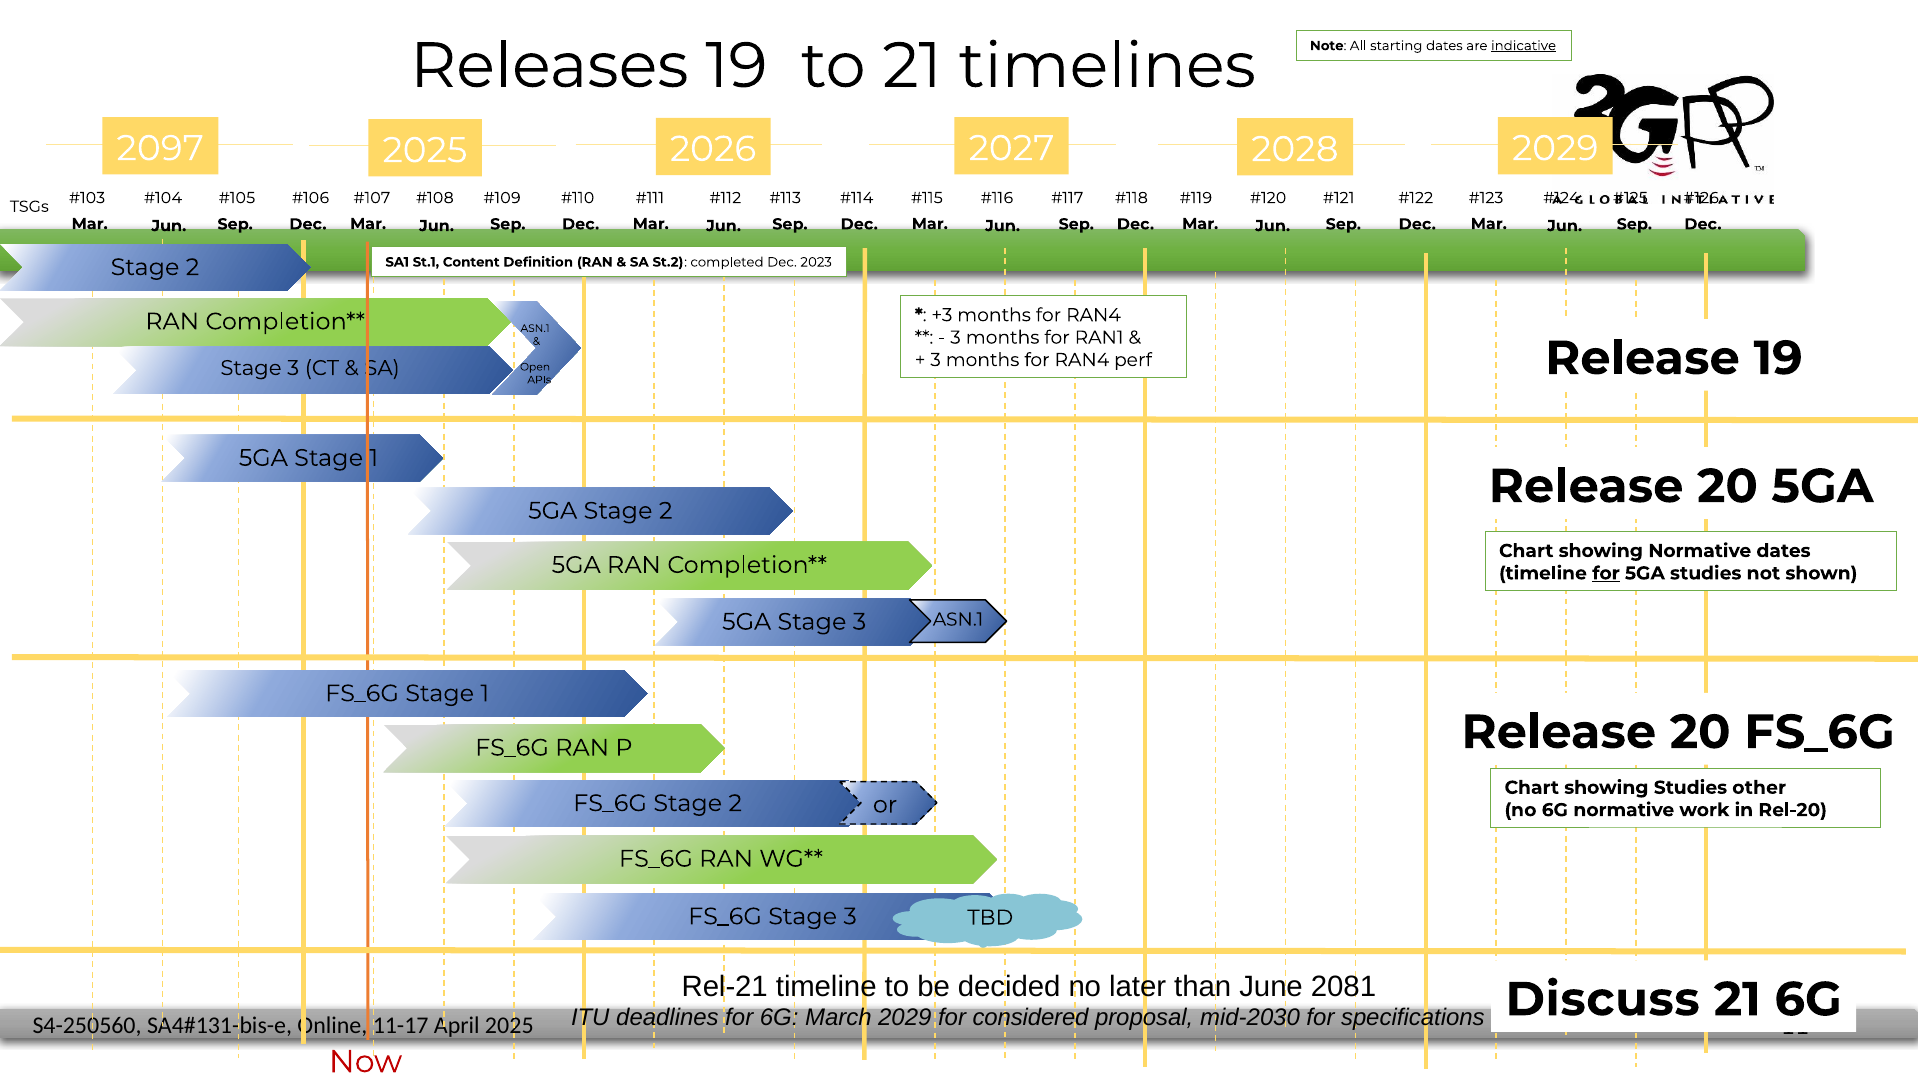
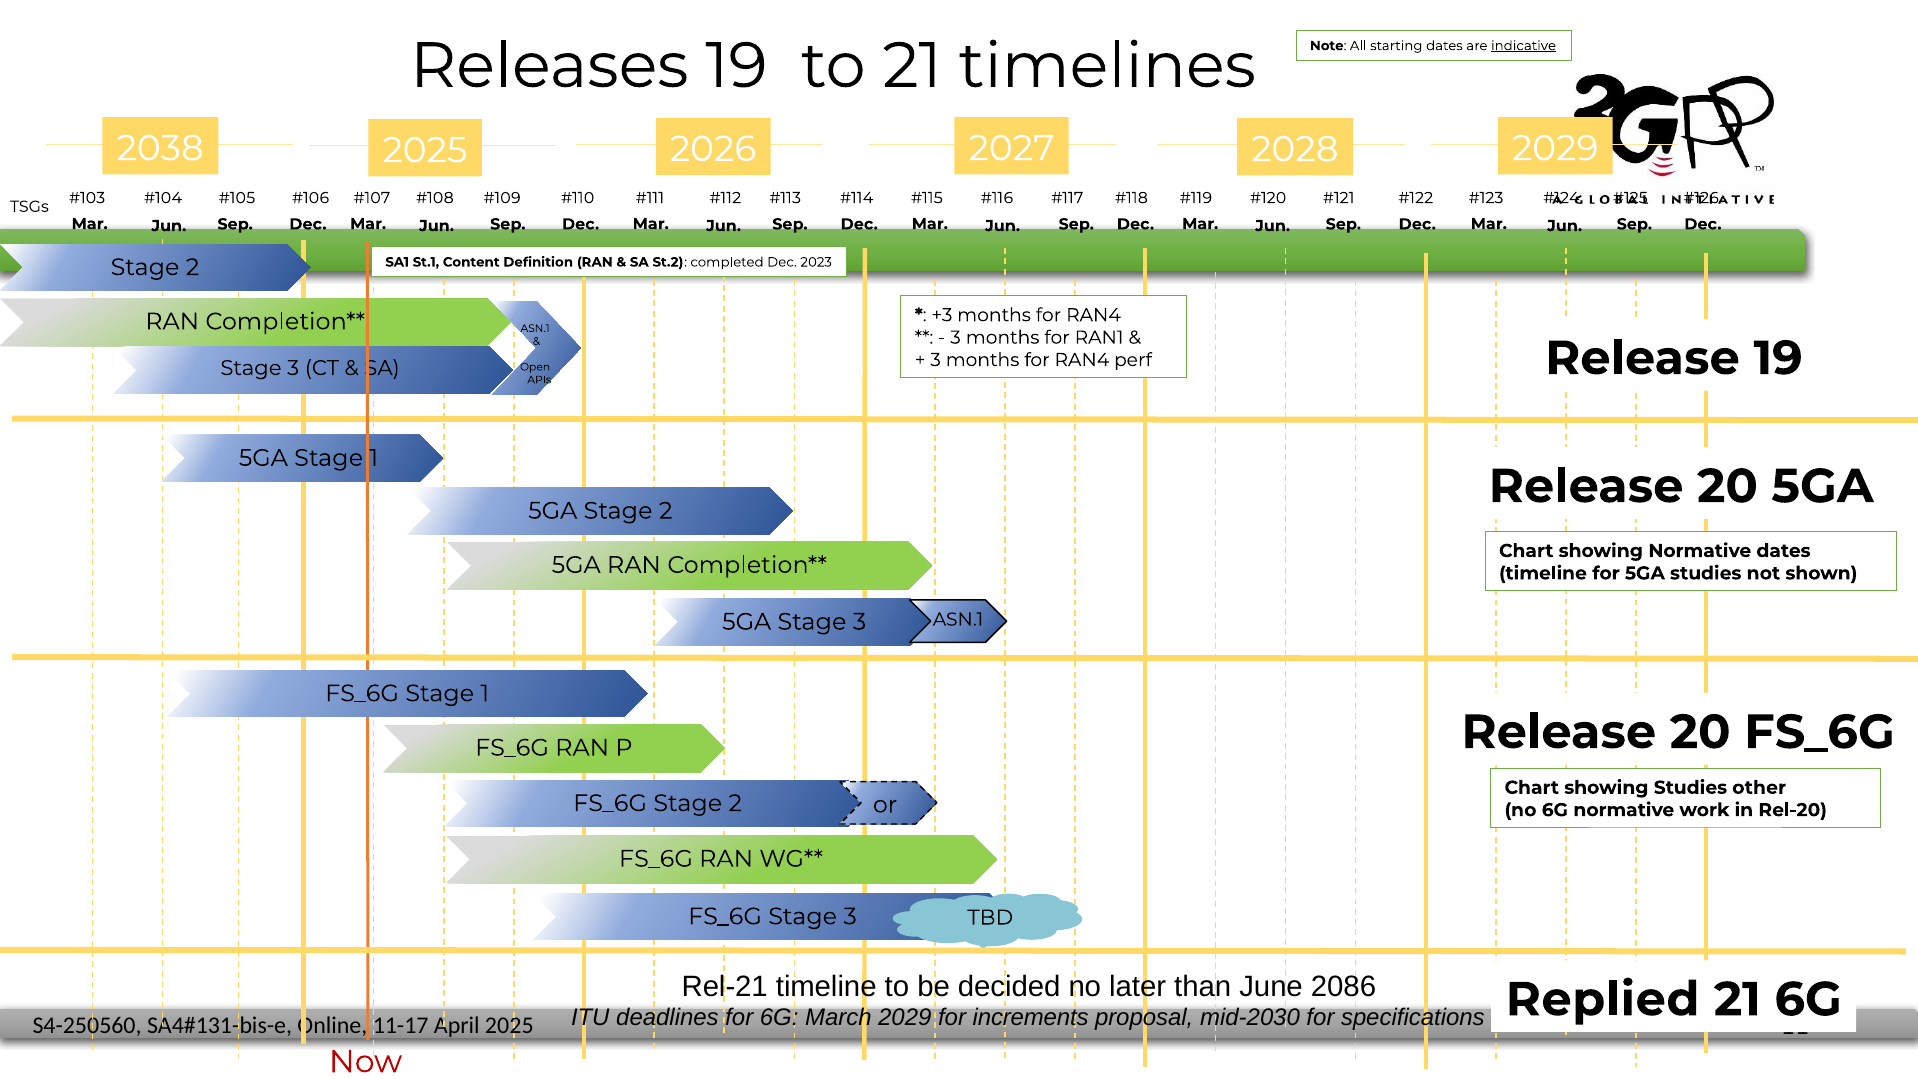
2097: 2097 -> 2038 (160, 148)
for underline: present -> none (1606, 573)
2081: 2081 -> 2086 (1343, 986)
Discuss: Discuss -> Replied (1603, 999)
considered: considered -> increments (1031, 1018)
